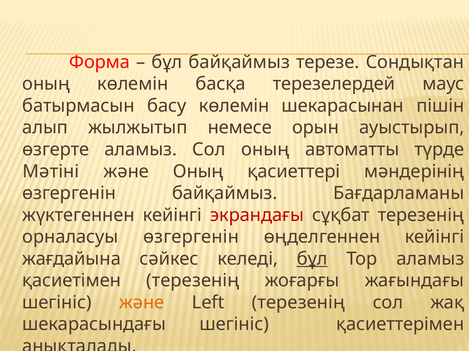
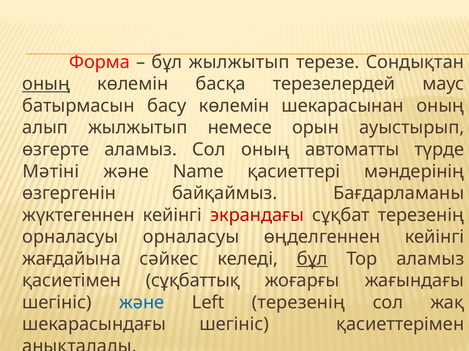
бұл байқаймыз: байқаймыз -> жылжытып (239, 62)
оның underline: none -> present (46, 84)
шекарасынан пішін: пішін -> оның (440, 106)
және Оның: Оның -> Name (198, 172)
орналасуы өзгергенін: өзгергенін -> орналасуы (191, 237)
қасиетімен терезенің: терезенің -> сұқбаттық (193, 281)
және colour: orange -> blue (142, 303)
